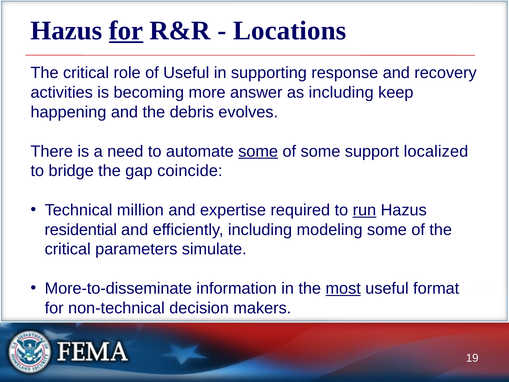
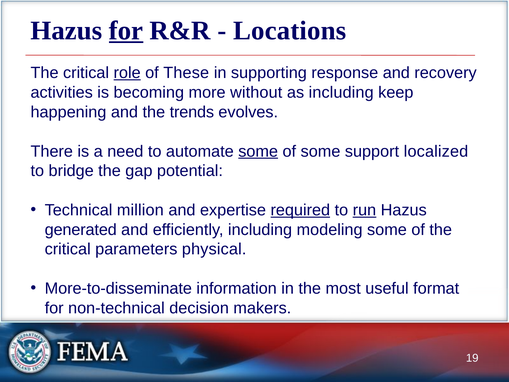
role underline: none -> present (127, 73)
of Useful: Useful -> These (186, 73)
answer: answer -> without (256, 92)
debris: debris -> trends (192, 112)
coincide: coincide -> potential (190, 171)
required underline: none -> present (300, 210)
residential: residential -> generated (81, 229)
simulate: simulate -> physical (214, 249)
most underline: present -> none (343, 288)
